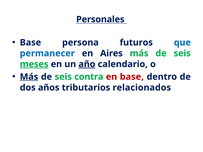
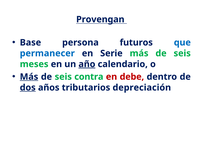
Personales: Personales -> Provengan (100, 19)
Aires: Aires -> Serie (111, 53)
meses underline: present -> none (34, 64)
en base: base -> debe (132, 77)
dos underline: none -> present (28, 88)
relacionados: relacionados -> depreciación (142, 88)
